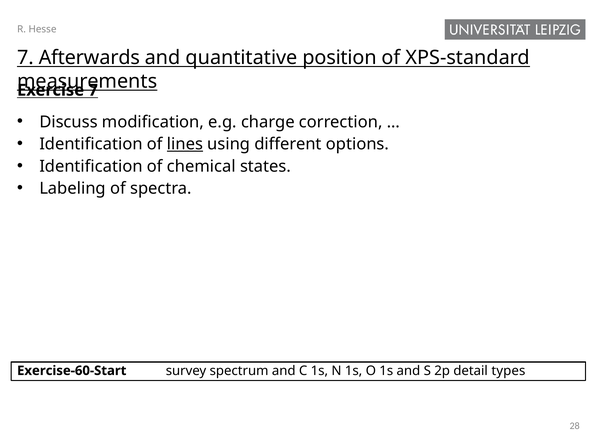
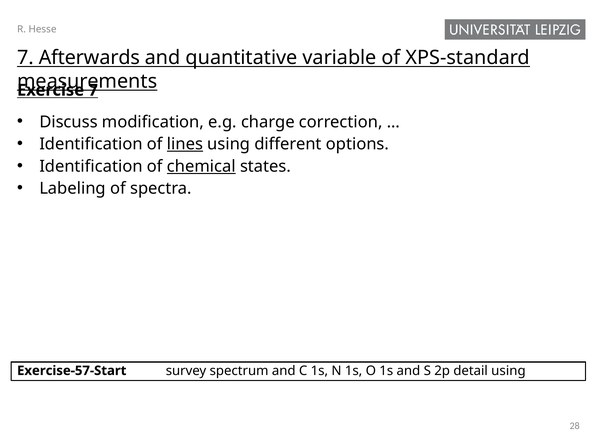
position: position -> variable (340, 57)
chemical underline: none -> present (201, 166)
Exercise-60-Start: Exercise-60-Start -> Exercise-57-Start (72, 371)
detail types: types -> using (508, 371)
